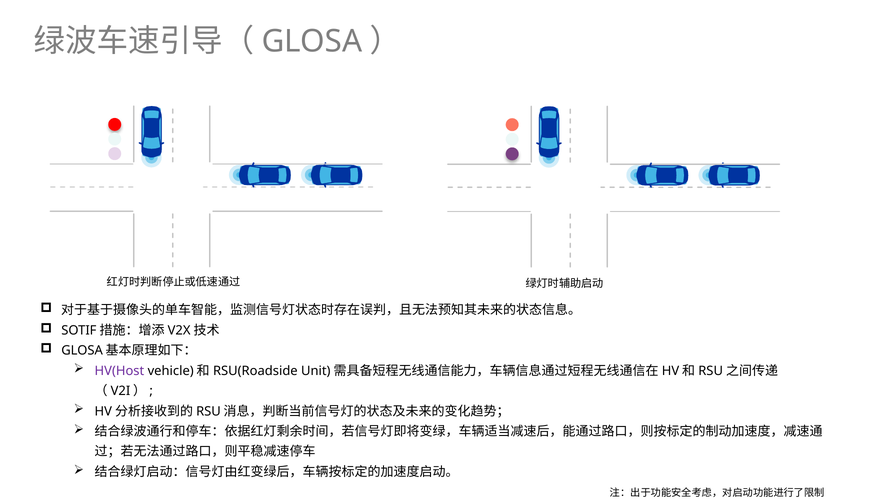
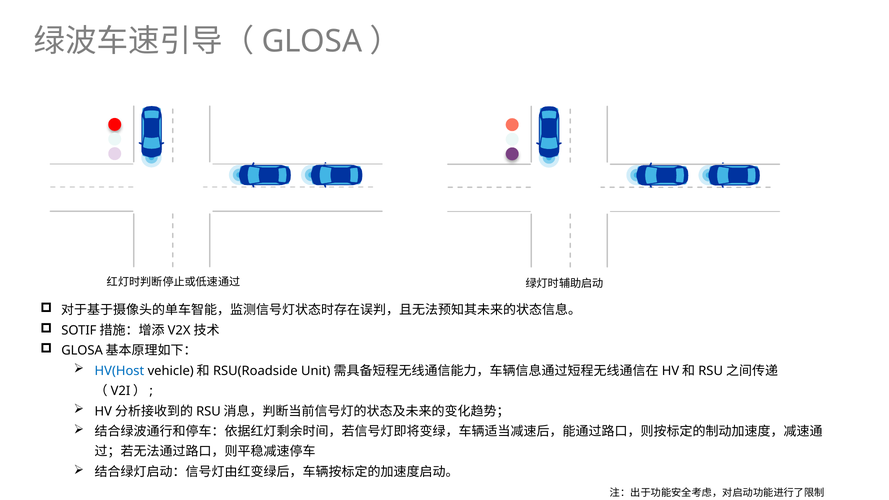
HV(Host colour: purple -> blue (119, 371)
